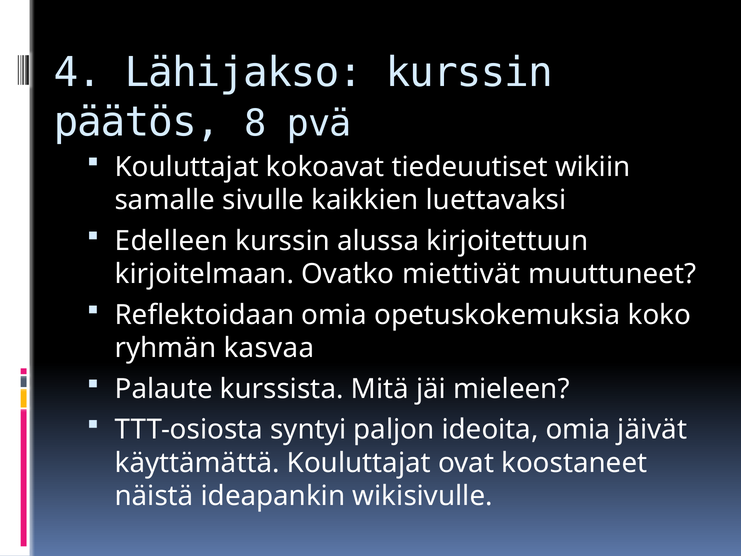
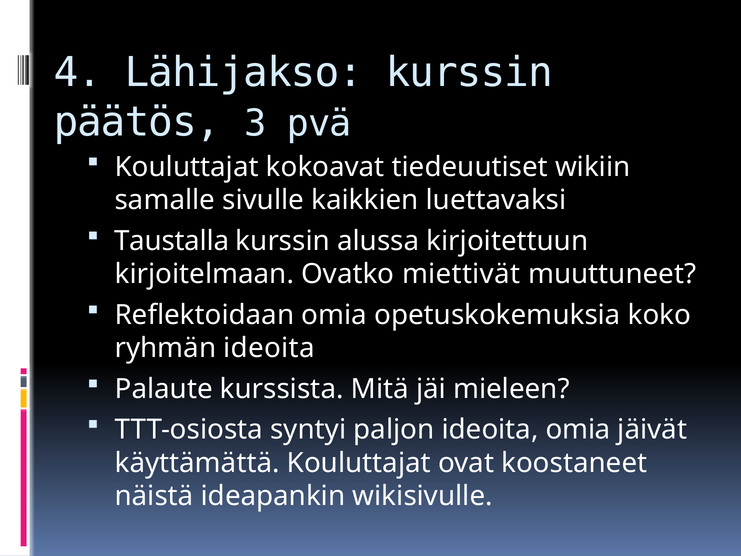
8: 8 -> 3 (256, 123)
Edelleen: Edelleen -> Taustalla (172, 241)
ryhmän kasvaa: kasvaa -> ideoita (269, 348)
